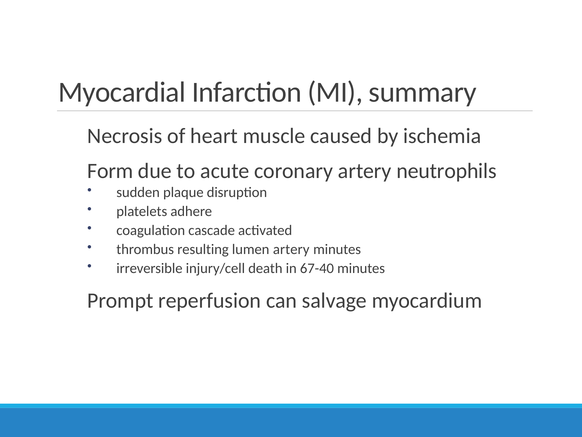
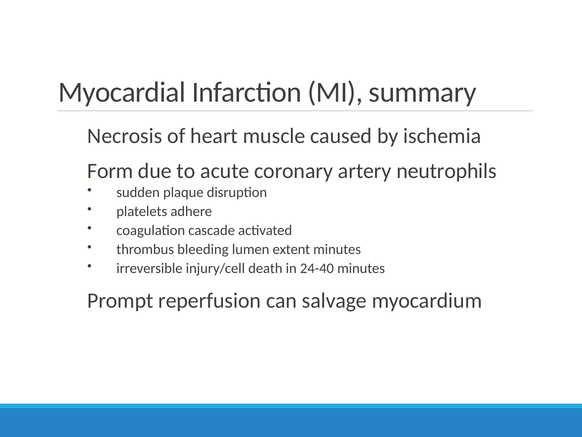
resulting: resulting -> bleeding (203, 249)
lumen artery: artery -> extent (291, 249)
67-40: 67-40 -> 24-40 (317, 268)
